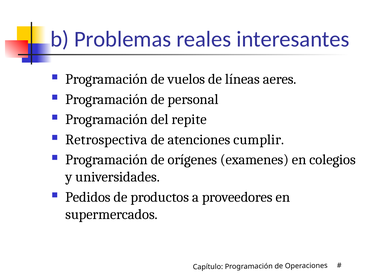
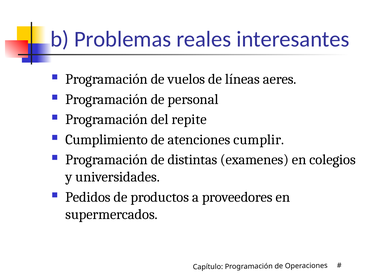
Retrospectiva: Retrospectiva -> Cumplimiento (107, 140)
orígenes: orígenes -> distintas (192, 160)
